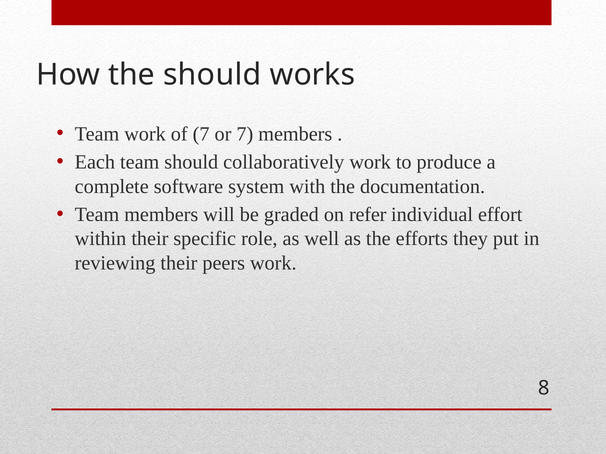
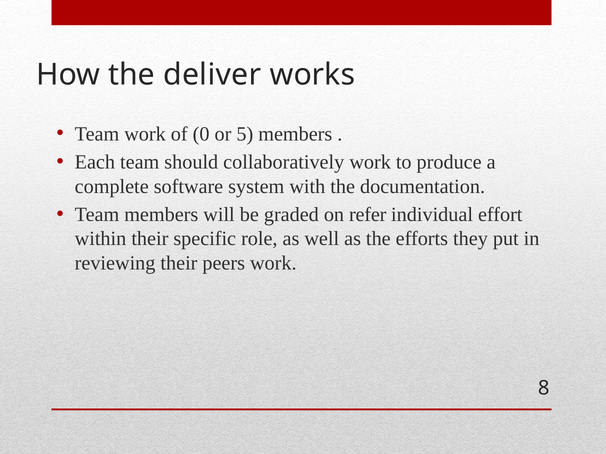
the should: should -> deliver (212, 75)
of 7: 7 -> 0 (201, 134)
or 7: 7 -> 5 (245, 134)
